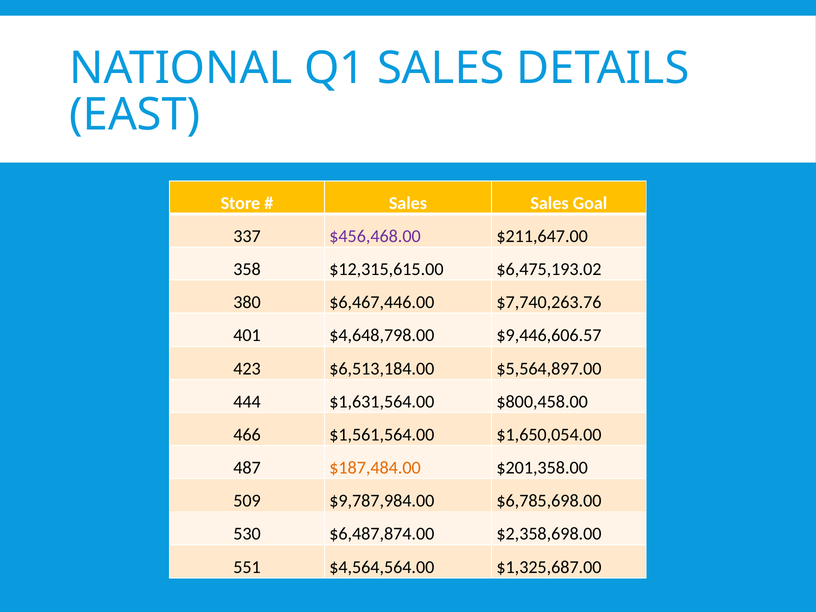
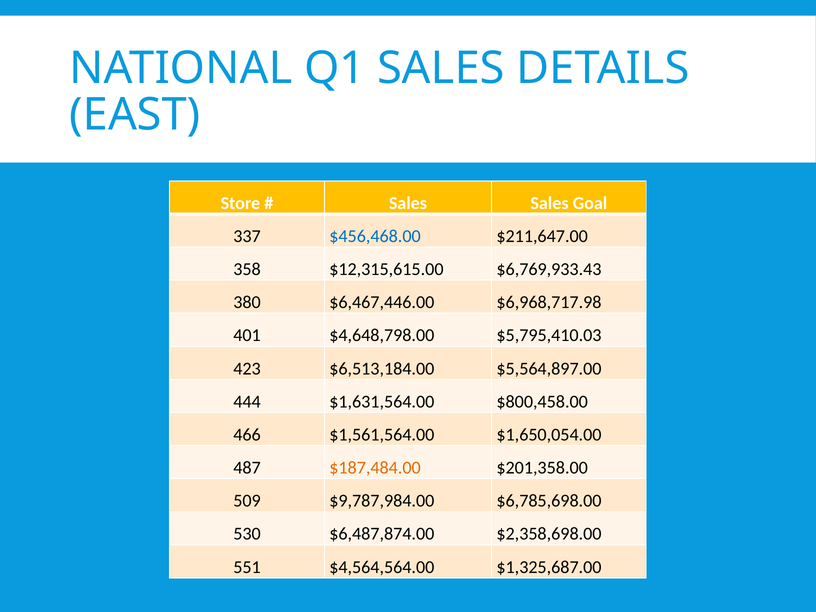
$456,468.00 colour: purple -> blue (375, 236)
$6,475,193.02: $6,475,193.02 -> $6,769,933.43 (549, 269)
$7,740,263.76: $7,740,263.76 -> $6,968,717.98 (549, 302)
$9,446,606.57: $9,446,606.57 -> $5,795,410.03 (549, 335)
